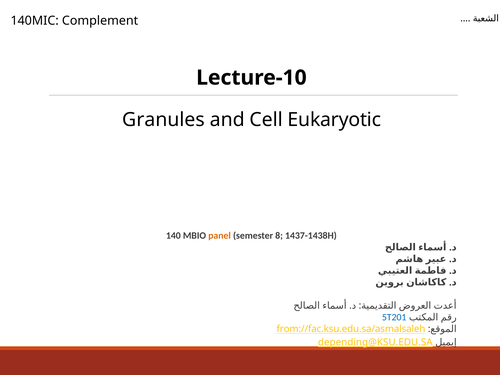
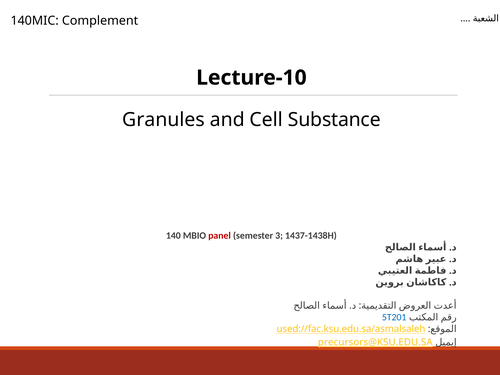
Eukaryotic: Eukaryotic -> Substance (334, 120)
panel colour: orange -> red (220, 236)
8: 8 -> 3 (279, 236)
from://fac.ksu.edu.sa/asmalsaleh: from://fac.ksu.edu.sa/asmalsaleh -> used://fac.ksu.edu.sa/asmalsaleh (351, 329)
depending@KSU.EDU.SA: depending@KSU.EDU.SA -> precursors@KSU.EDU.SA (375, 342)
